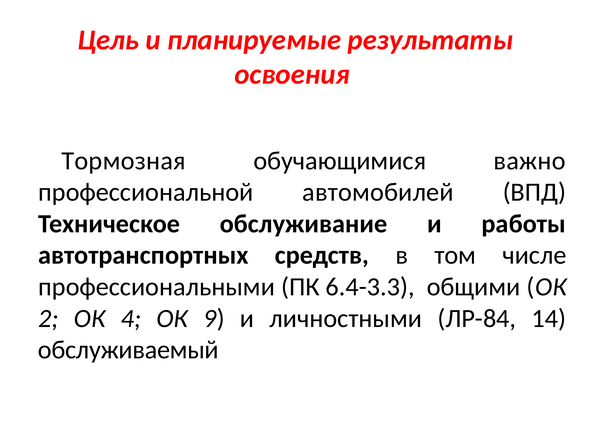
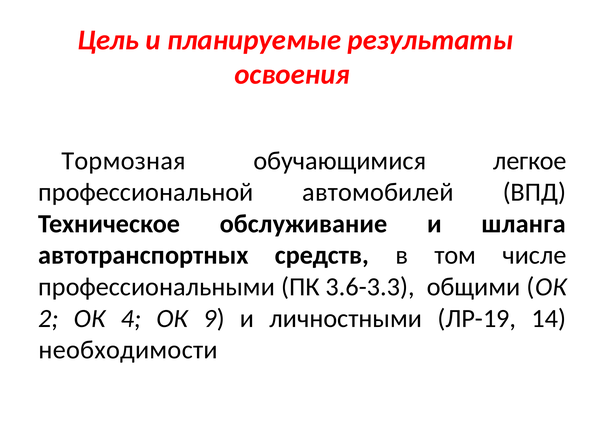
важно: важно -> легкое (530, 161)
работы: работы -> шланга (524, 224)
6.4-3.3: 6.4-3.3 -> 3.6-3.3 (370, 287)
ЛР-84: ЛР-84 -> ЛР-19 (477, 319)
обслуживаемый: обслуживаемый -> необходимости (128, 350)
